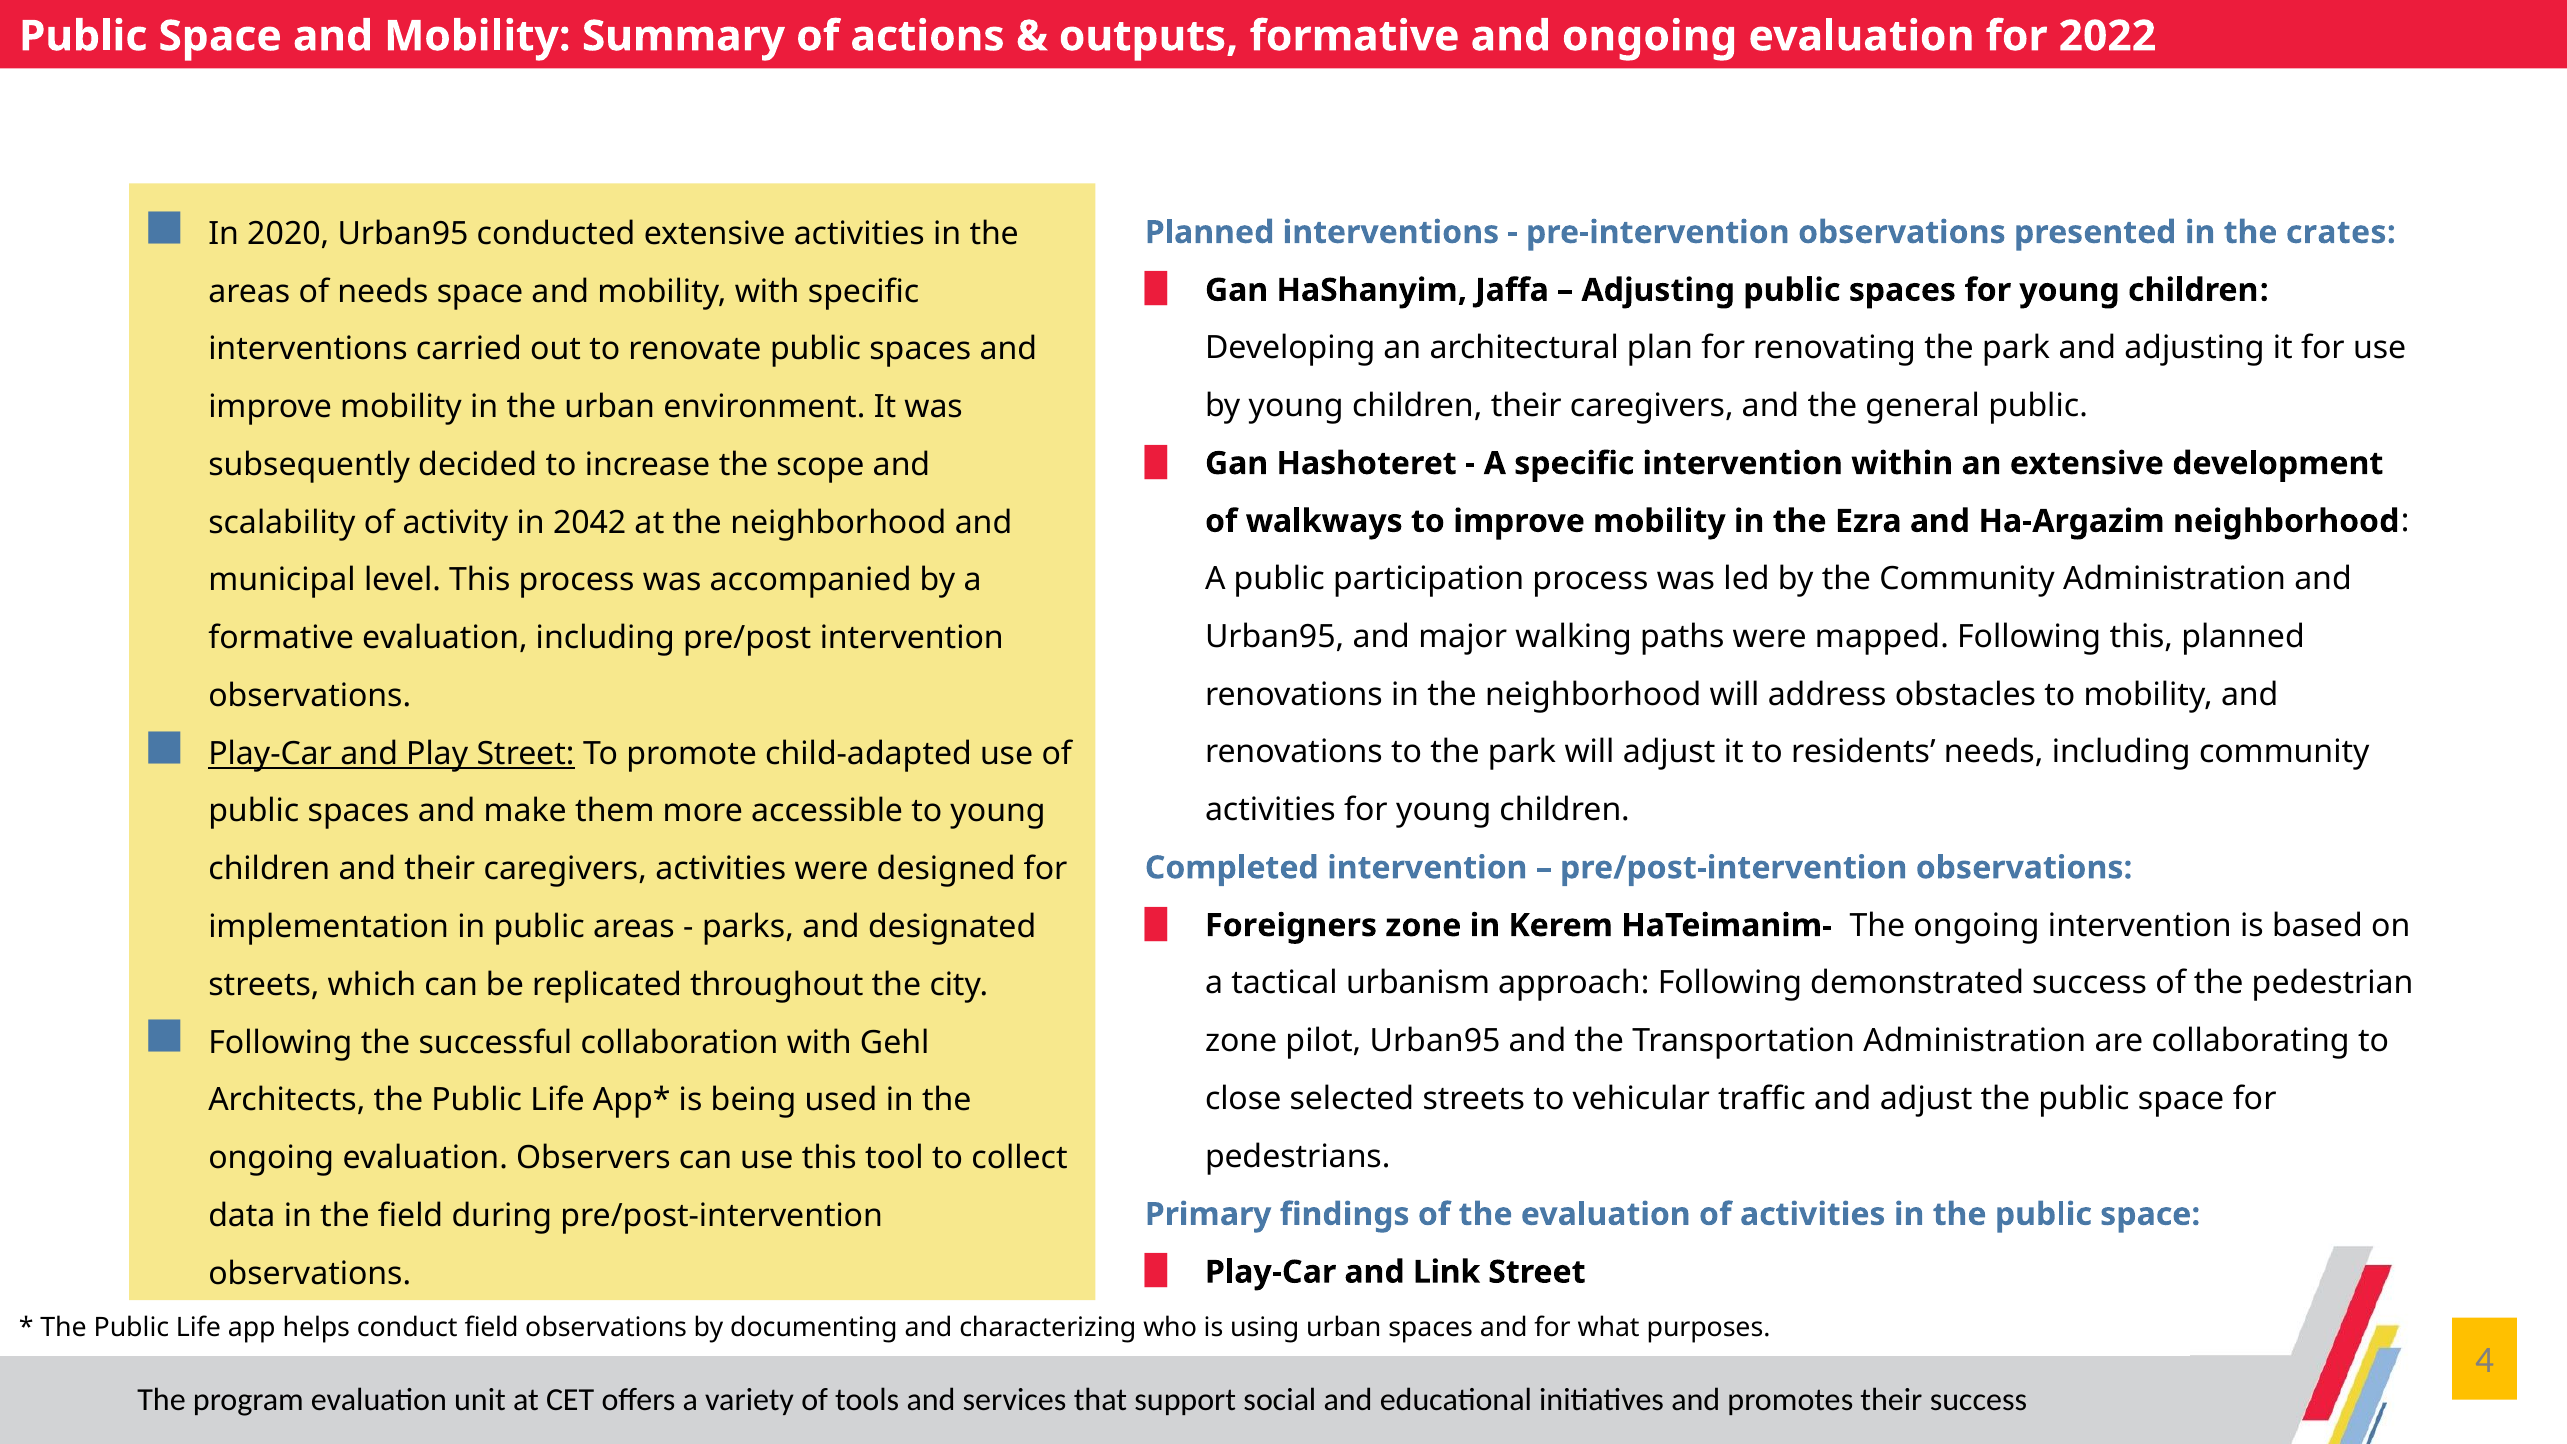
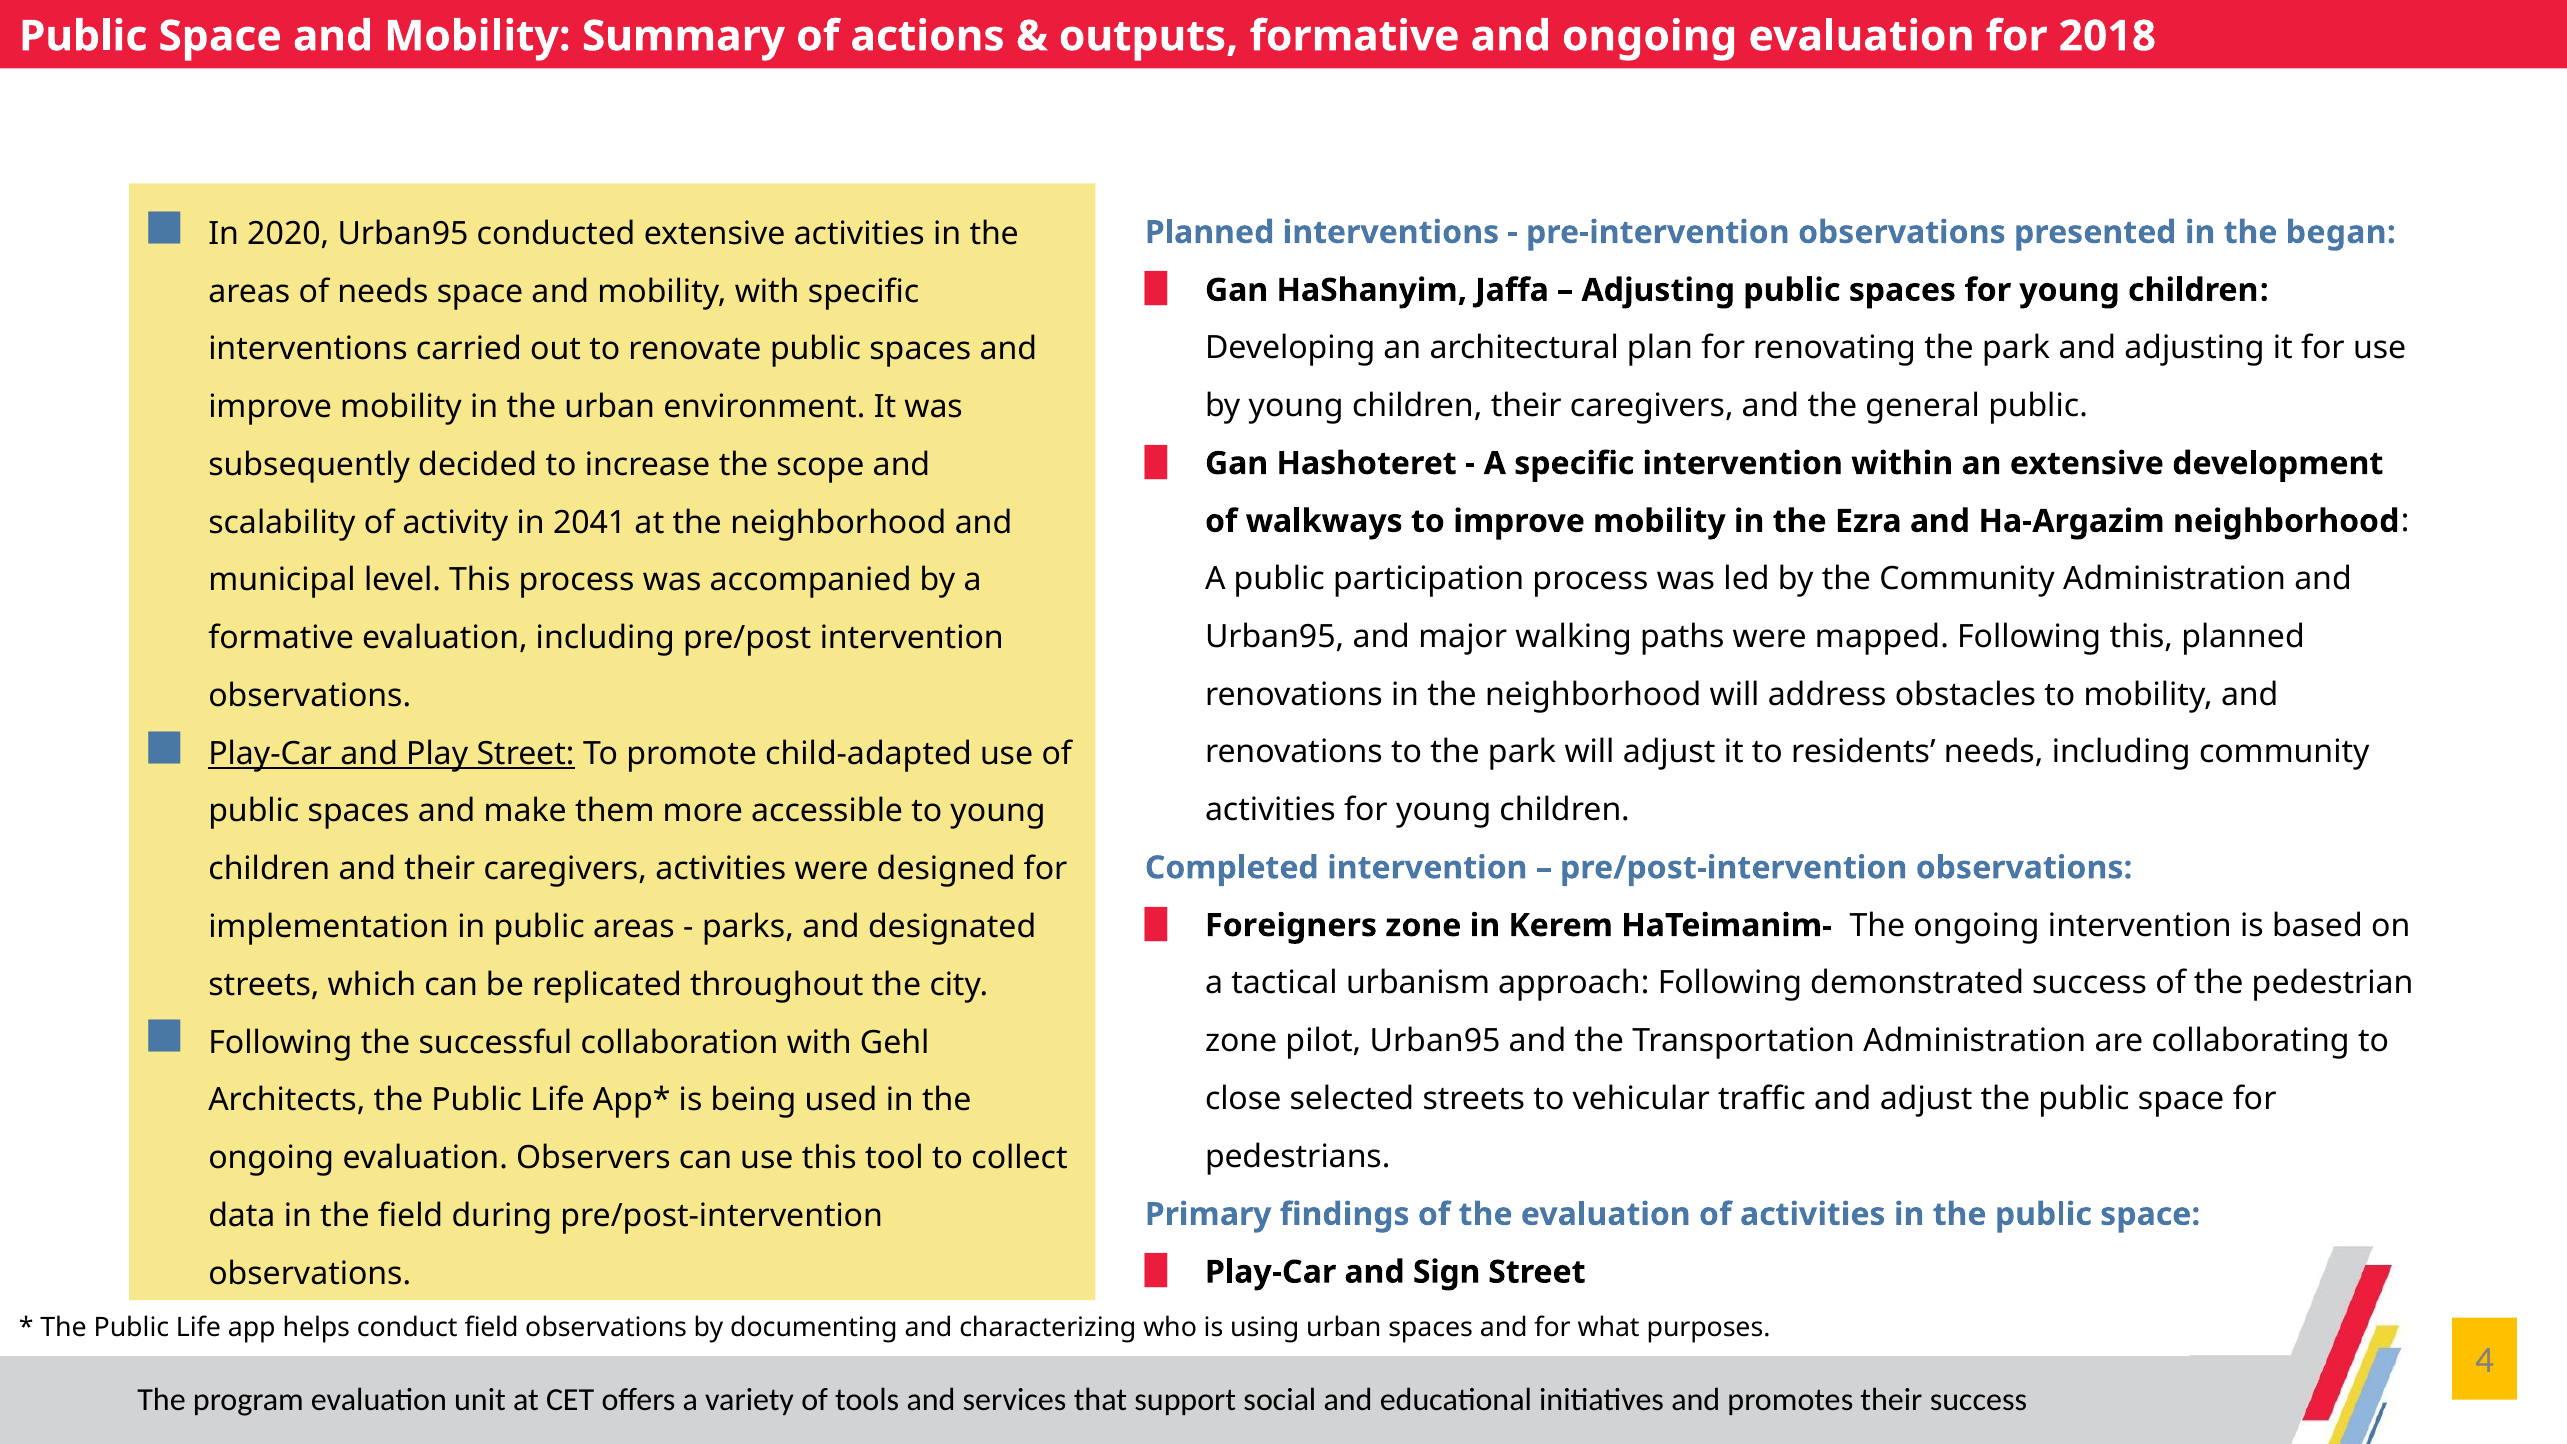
2022: 2022 -> 2018 (2107, 36)
crates: crates -> began (2341, 232)
2042: 2042 -> 2041 (590, 523)
Link: Link -> Sign (1447, 1272)
